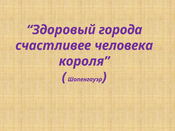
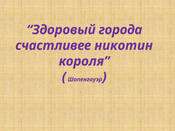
человека: человека -> никотин (124, 46)
